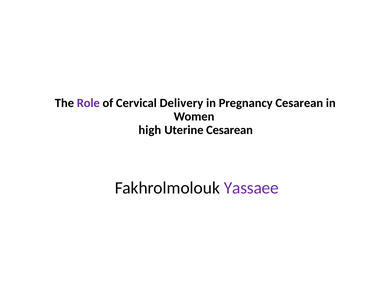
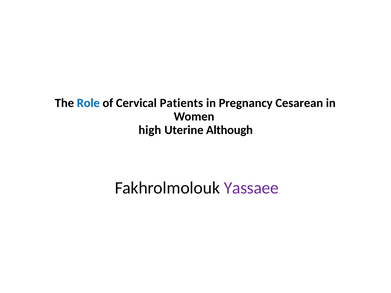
Role colour: purple -> blue (88, 103)
Delivery: Delivery -> Patients (181, 103)
Uterine Cesarean: Cesarean -> Although (229, 130)
